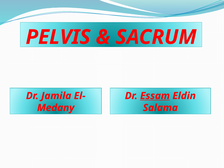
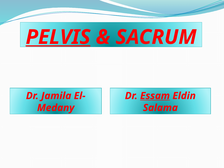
PELVIS underline: none -> present (58, 37)
